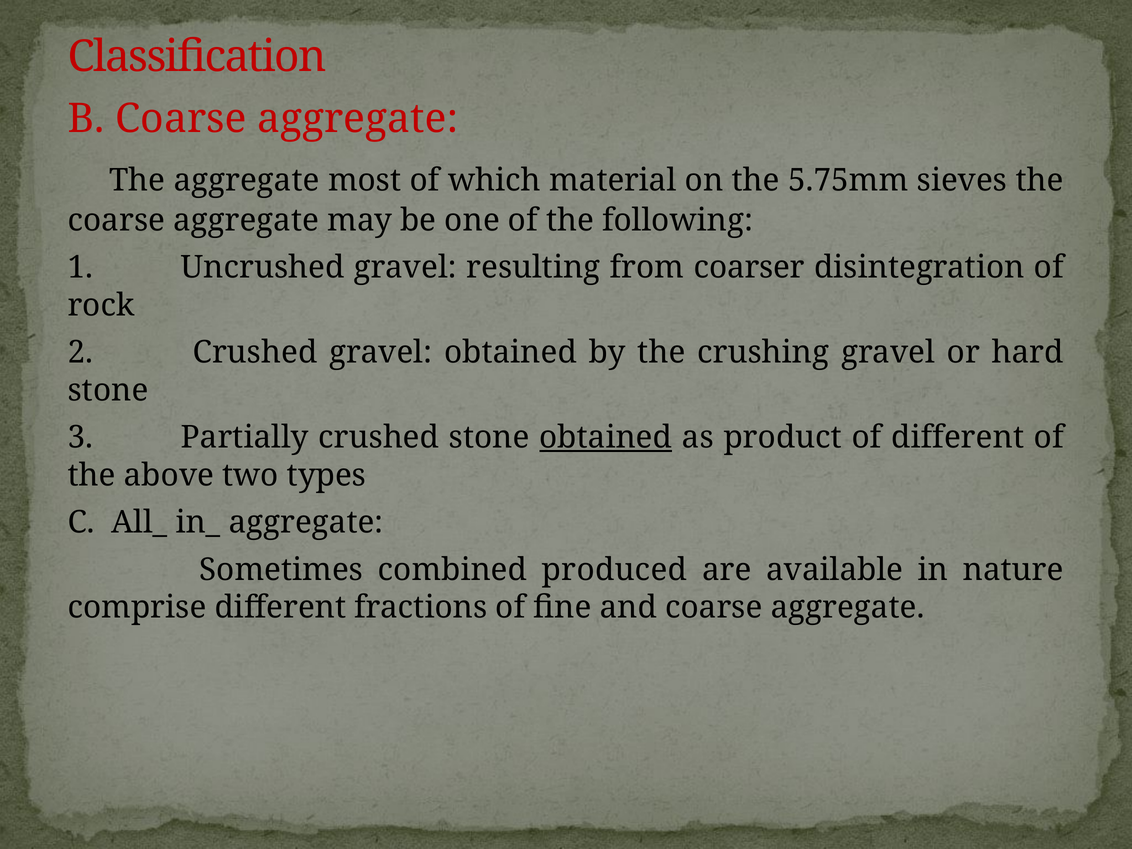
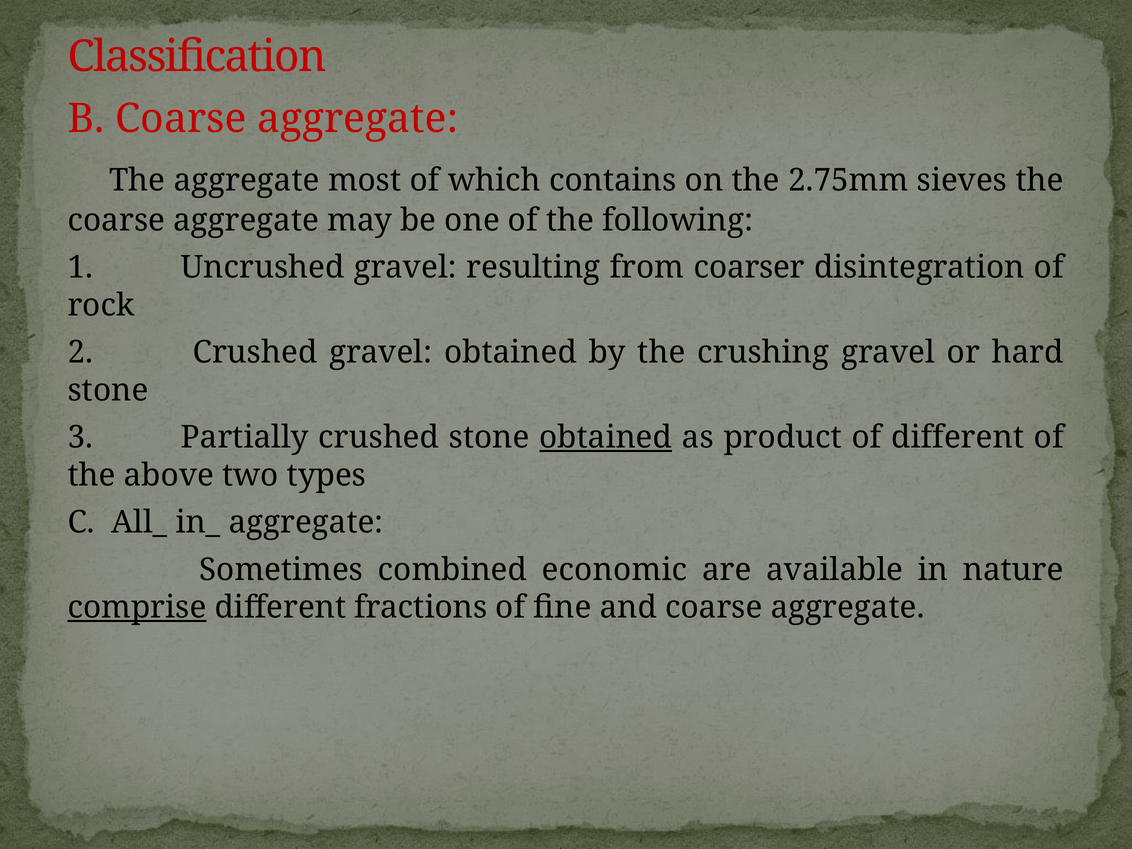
material: material -> contains (613, 180)
5.75mm: 5.75mm -> 2.75mm (848, 180)
produced: produced -> economic (615, 570)
comprise underline: none -> present (137, 608)
